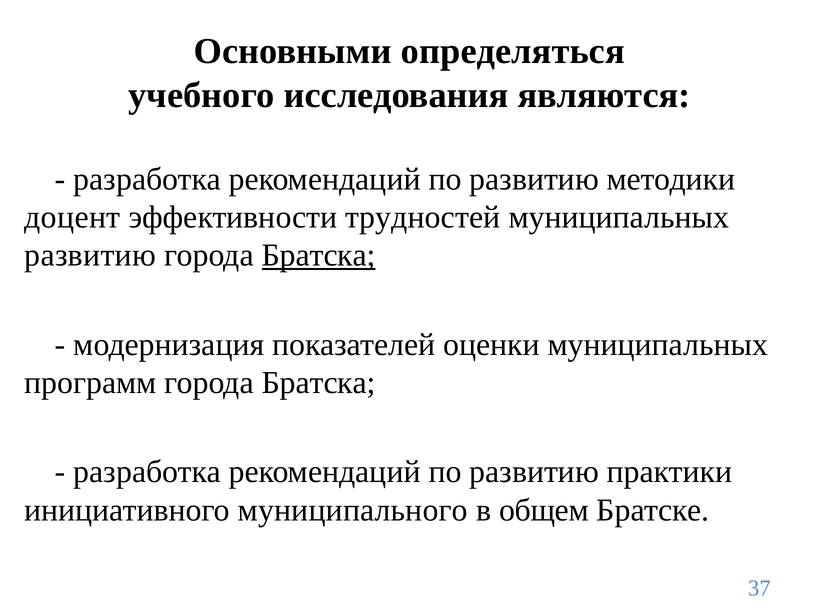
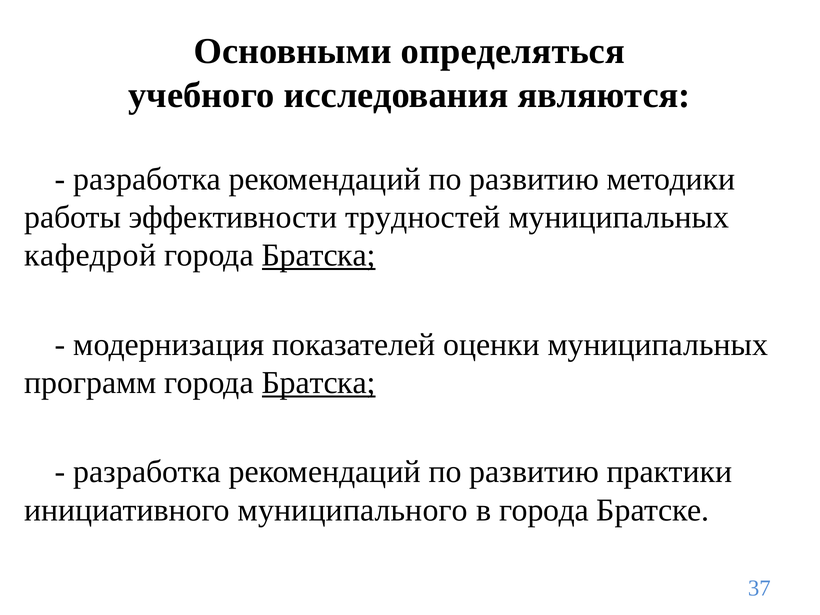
доцент: доцент -> работы (73, 217)
развитию: развитию -> кафедрой (90, 255)
Братска underline: none -> present (319, 383)
в общем: общем -> города (544, 510)
